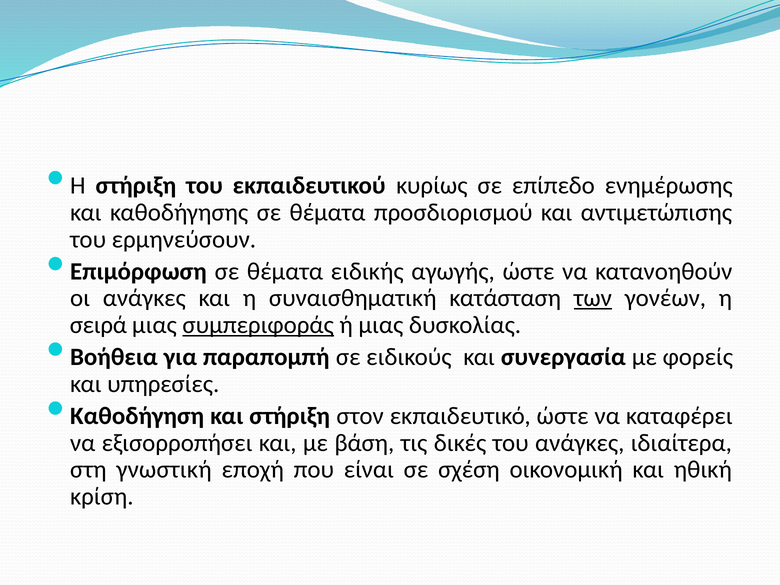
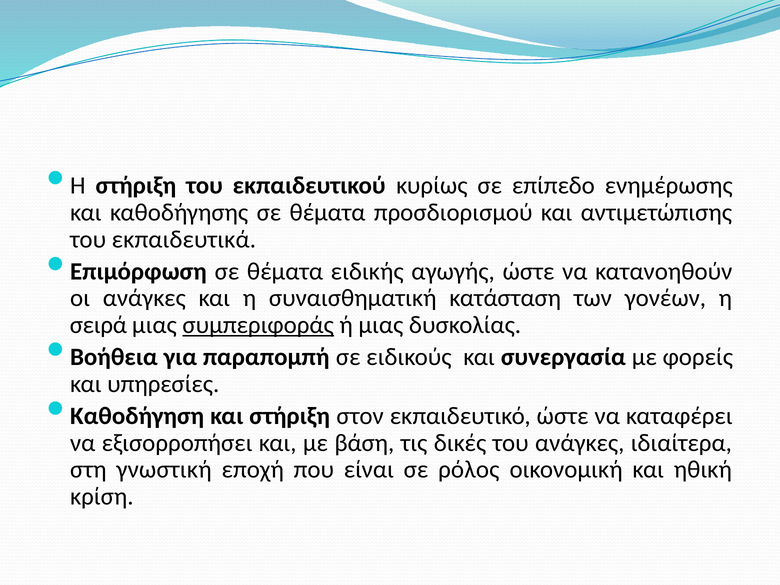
ερμηνεύσουν: ερμηνεύσουν -> εκπαιδευτικά (184, 239)
των underline: present -> none (593, 298)
σχέση: σχέση -> ρόλος (469, 470)
